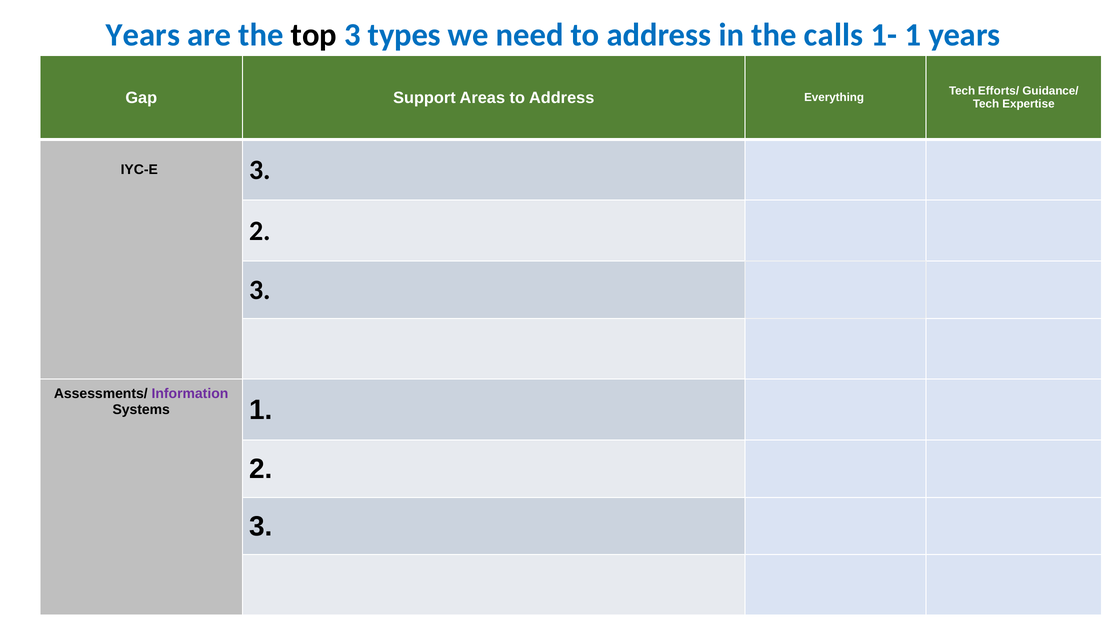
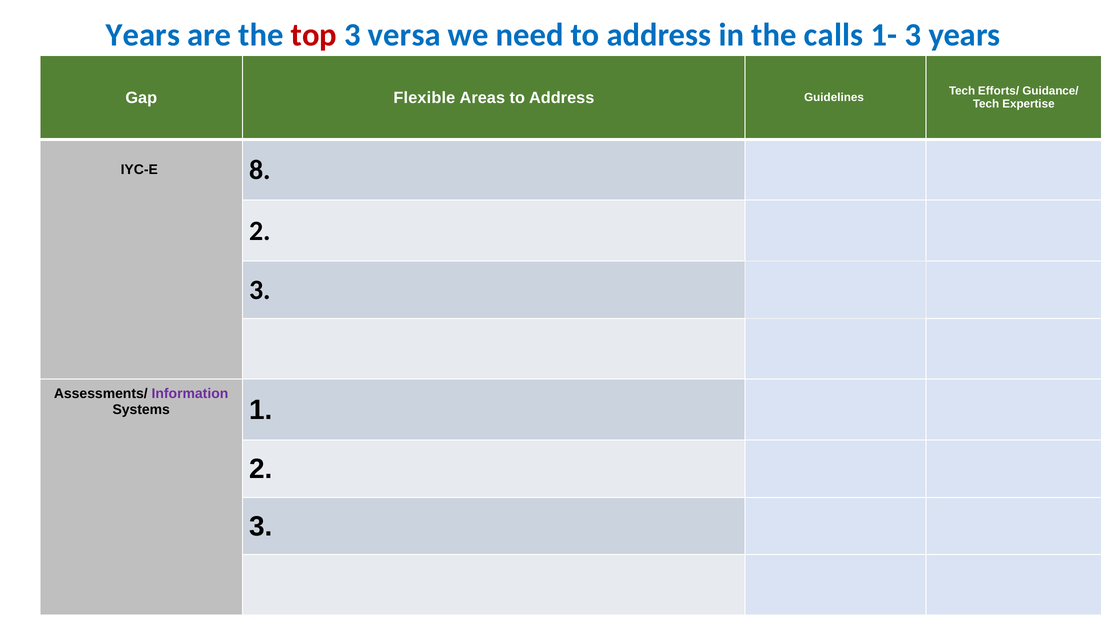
top colour: black -> red (314, 35)
types: types -> versa (404, 35)
1- 1: 1 -> 3 (913, 35)
Support: Support -> Flexible (424, 98)
Everything: Everything -> Guidelines (834, 98)
IYC-E 3: 3 -> 8 (260, 170)
